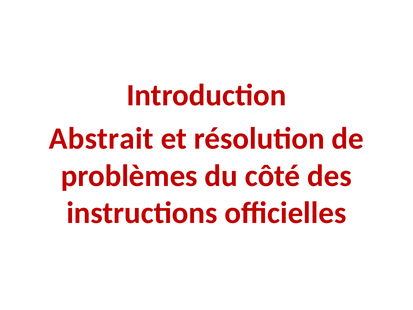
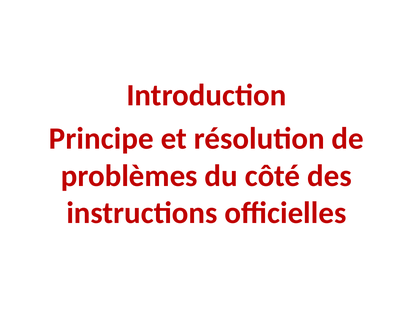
Abstrait: Abstrait -> Principe (101, 138)
